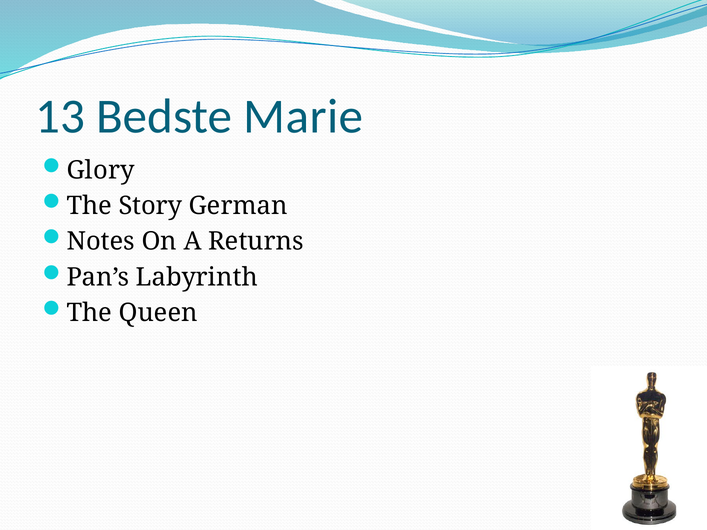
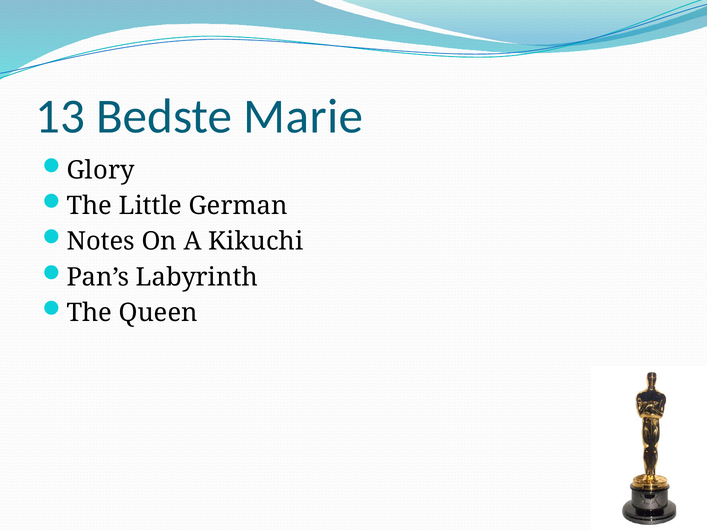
Story: Story -> Little (150, 206)
Returns: Returns -> Kikuchi (256, 242)
